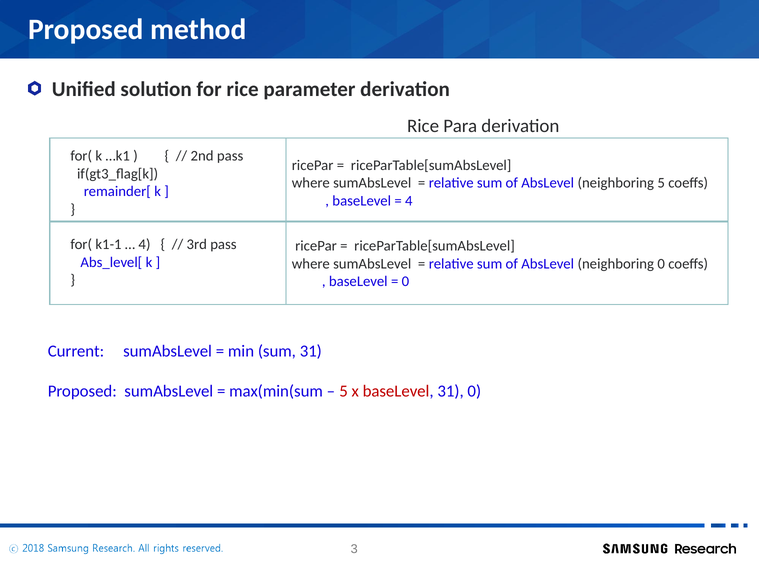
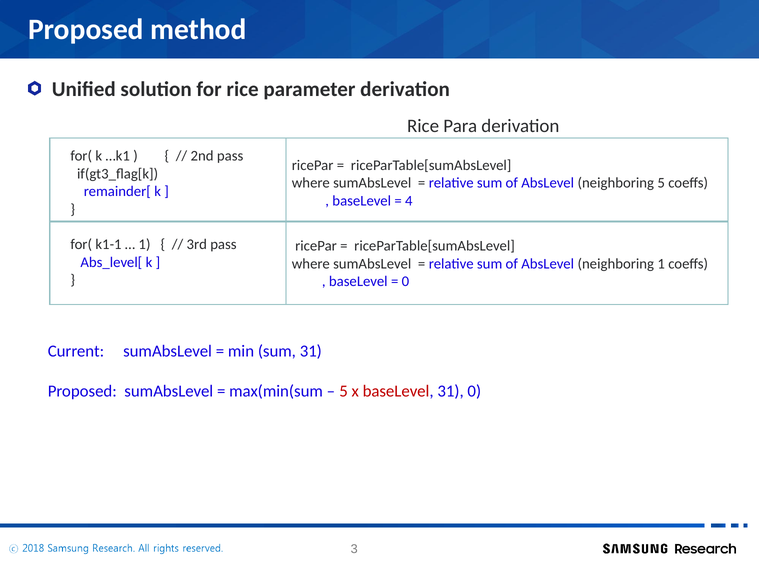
4: 4 -> 1 (144, 245)
neighboring 0: 0 -> 1 (661, 264)
